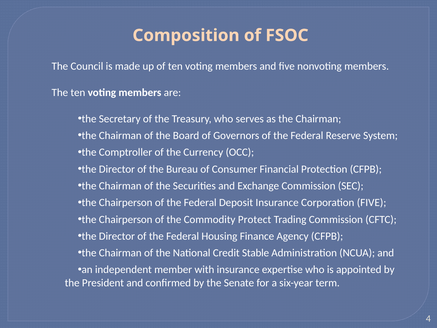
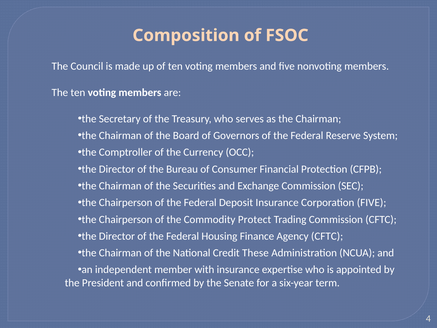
Agency CFPB: CFPB -> CFTC (327, 236)
Stable: Stable -> These (255, 253)
